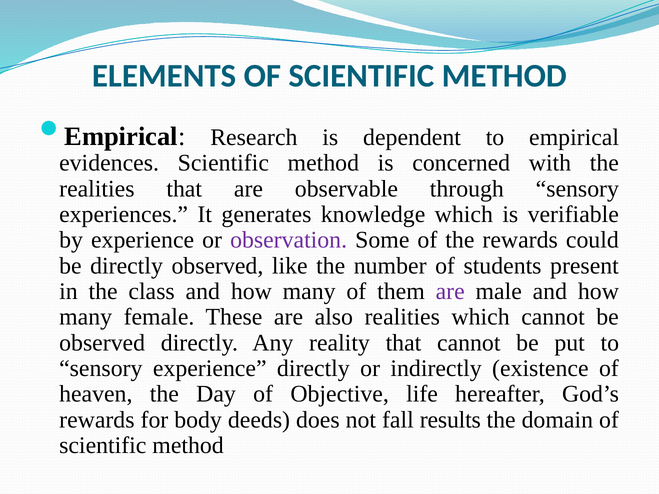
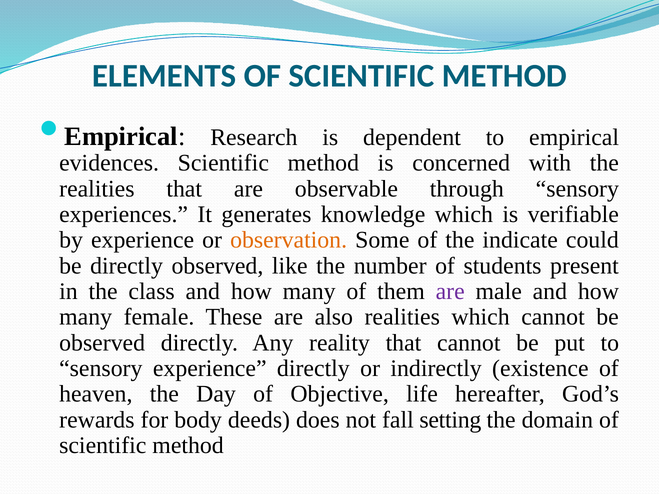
observation colour: purple -> orange (289, 240)
the rewards: rewards -> indicate (520, 240)
results: results -> setting (450, 420)
